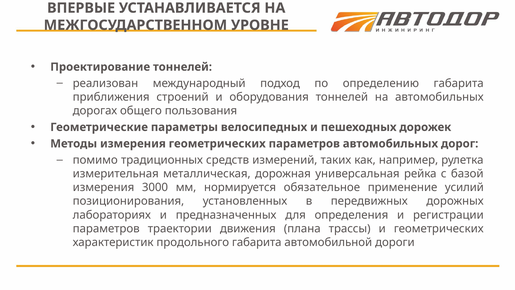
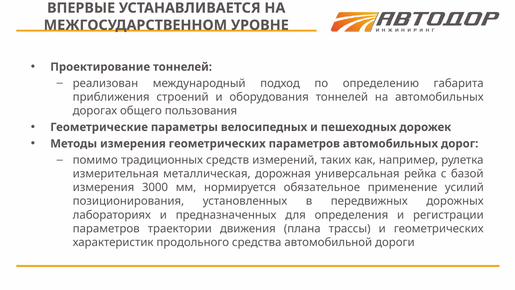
продольного габарита: габарита -> средства (257, 242)
